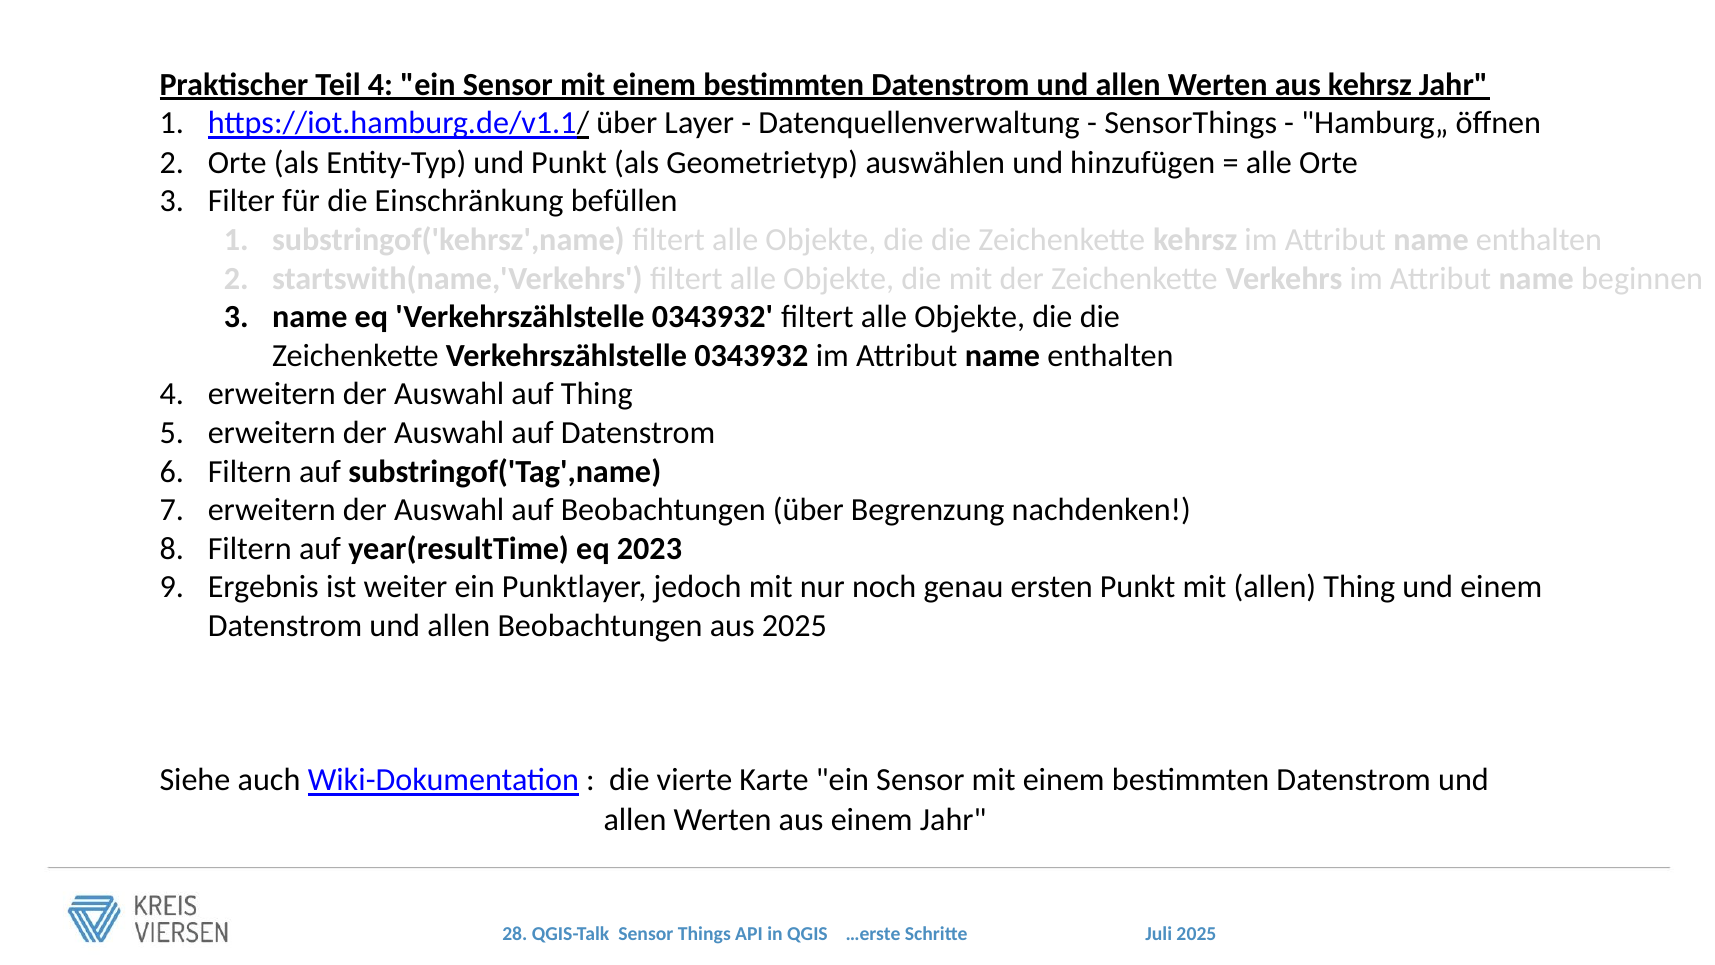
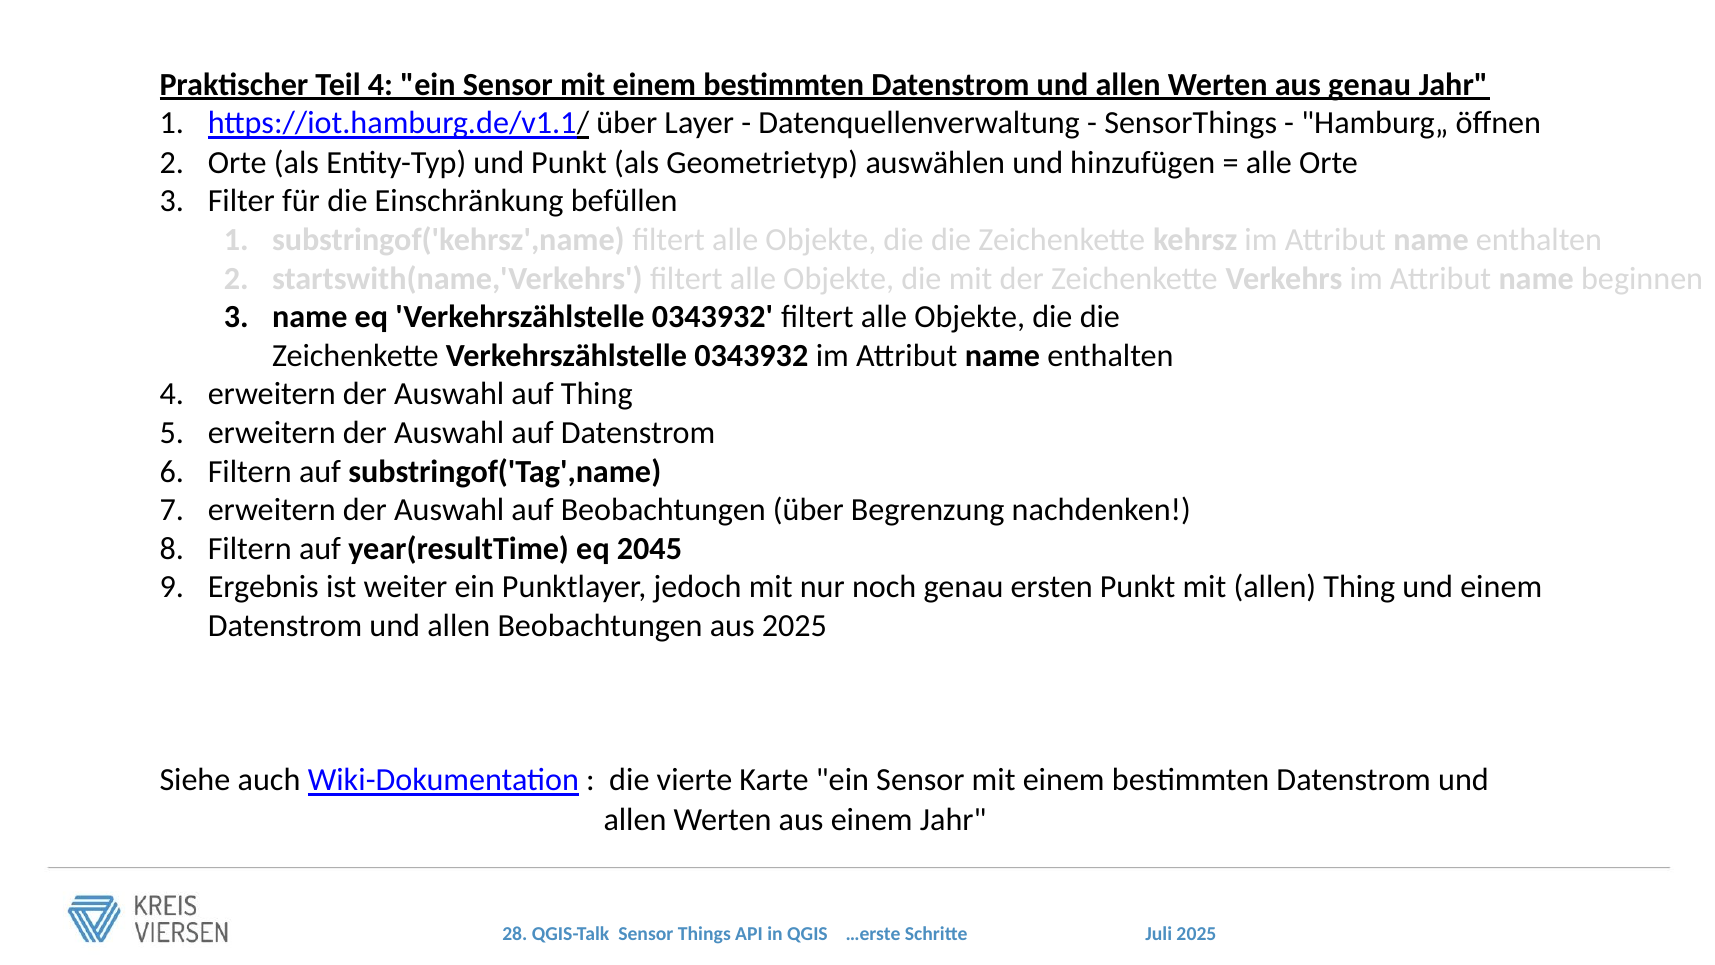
aus kehrsz: kehrsz -> genau (1370, 85)
2023: 2023 -> 2045 (649, 548)
